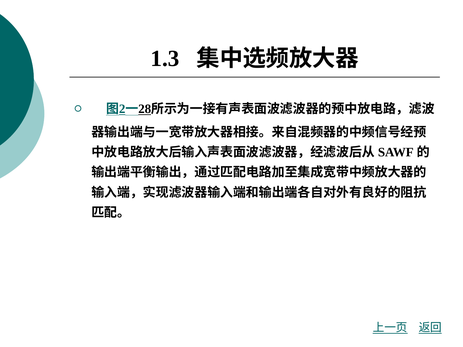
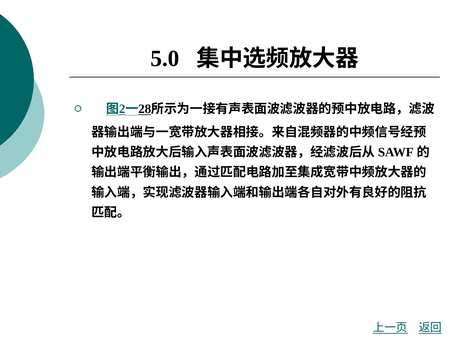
1.3: 1.3 -> 5.0 (165, 59)
